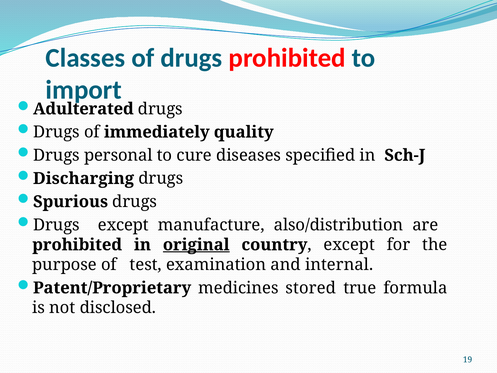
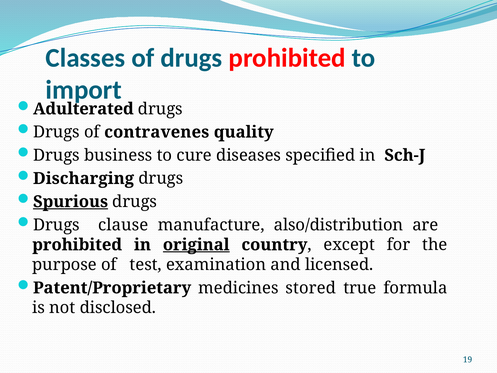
immediately: immediately -> contravenes (157, 132)
personal: personal -> business (118, 155)
Spurious underline: none -> present (71, 202)
Drugs except: except -> clause (123, 225)
internal: internal -> licensed (339, 264)
